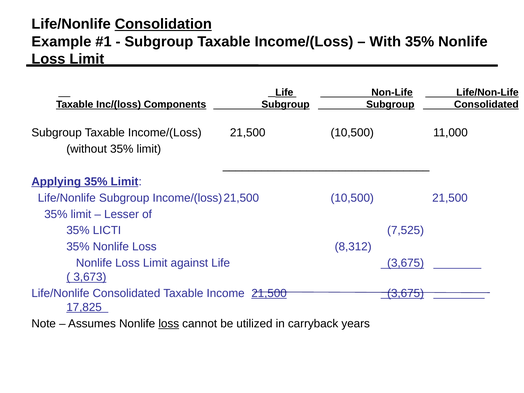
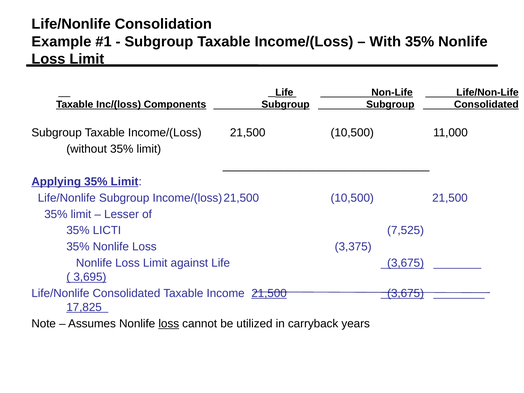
Consolidation underline: present -> none (163, 24)
8,312: 8,312 -> 3,375 (353, 247)
3,673: 3,673 -> 3,695 (90, 277)
